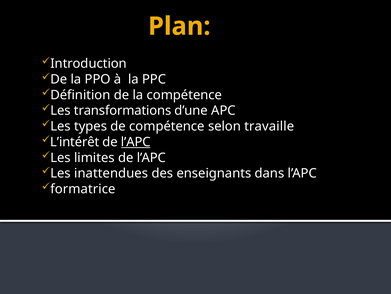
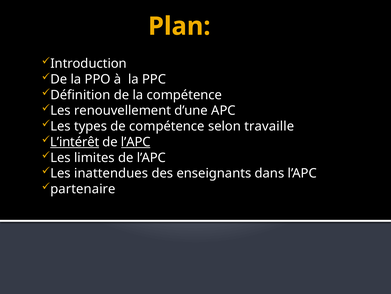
transformations: transformations -> renouvellement (123, 110)
L’intérêt underline: none -> present (75, 142)
formatrice: formatrice -> partenaire (83, 189)
